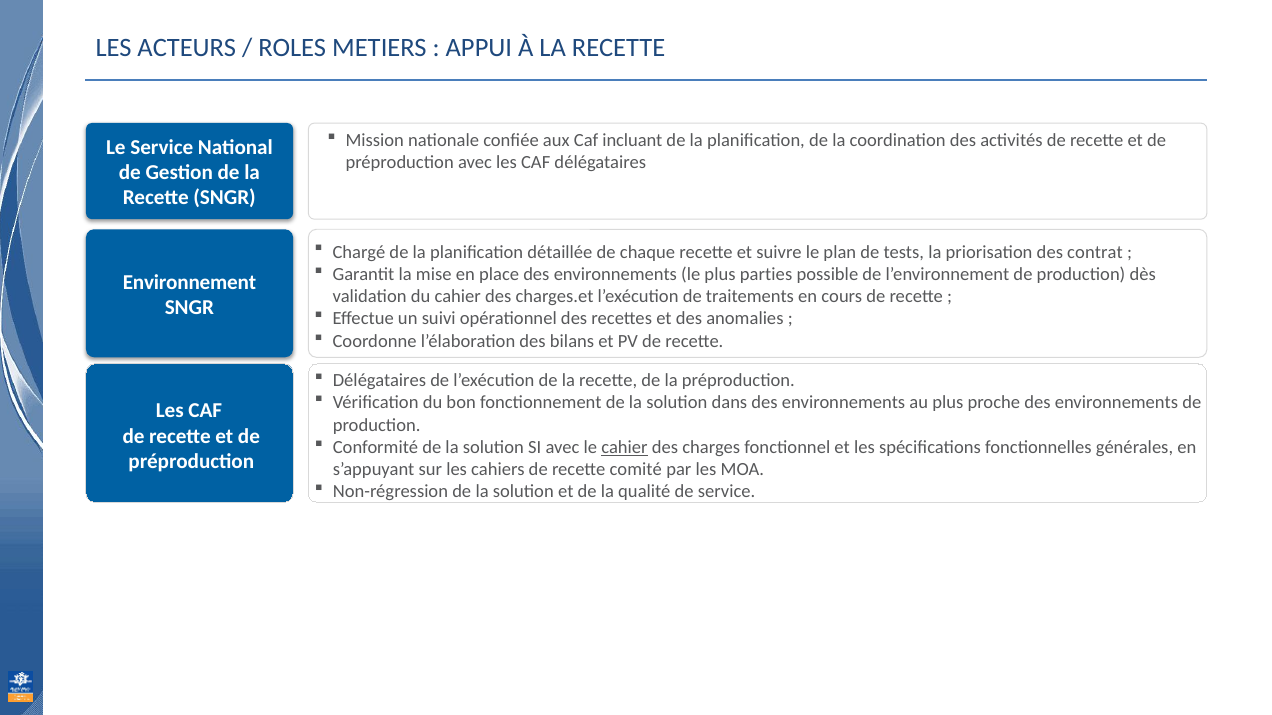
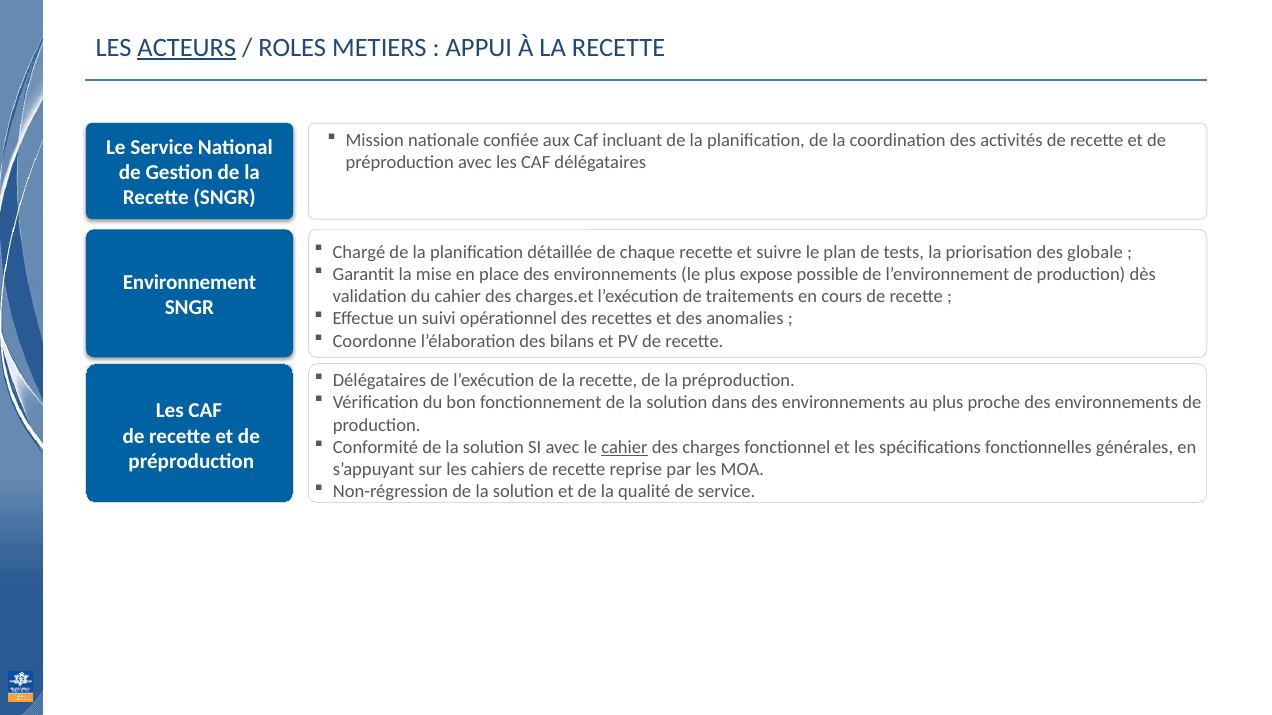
ACTEURS underline: none -> present (187, 48)
contrat: contrat -> globale (1095, 252)
parties: parties -> expose (766, 274)
comité: comité -> reprise (636, 470)
